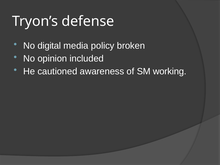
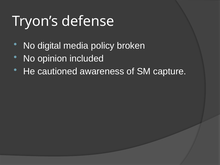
working: working -> capture (170, 71)
